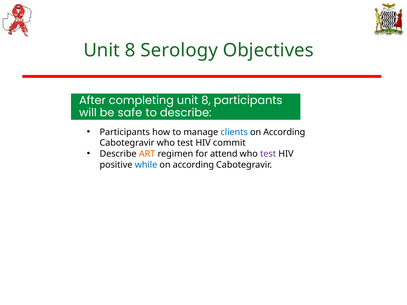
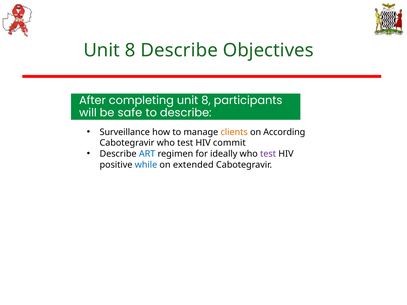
8 Serology: Serology -> Describe (179, 50)
Participants: Participants -> Surveillance (125, 132)
clients colour: blue -> orange (234, 132)
ART colour: orange -> blue (147, 154)
attend: attend -> ideally (224, 154)
according: according -> extended (193, 165)
